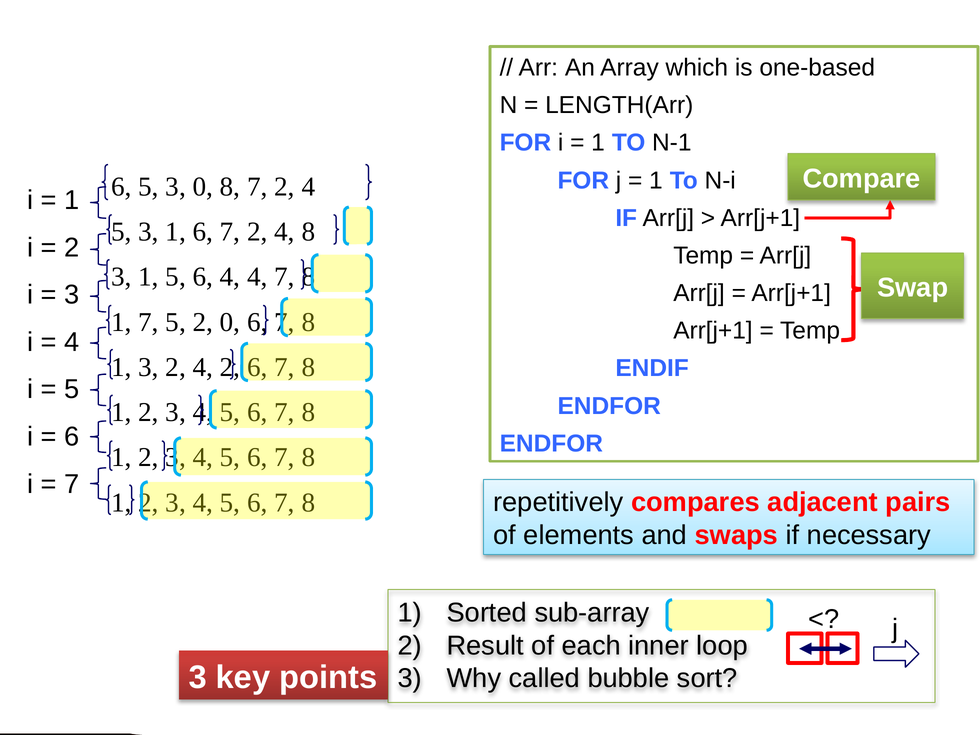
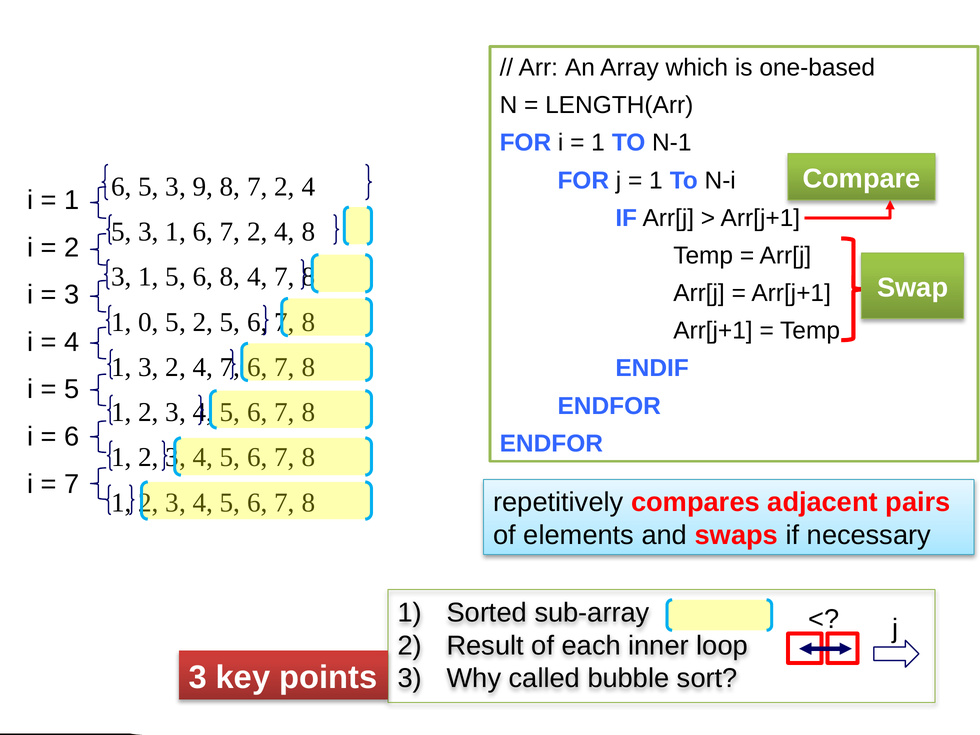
3 0: 0 -> 9 (203, 187)
6 4: 4 -> 8 (230, 277)
1 7: 7 -> 0 (148, 322)
2 0: 0 -> 5 (230, 322)
2 4 2: 2 -> 7 (230, 367)
